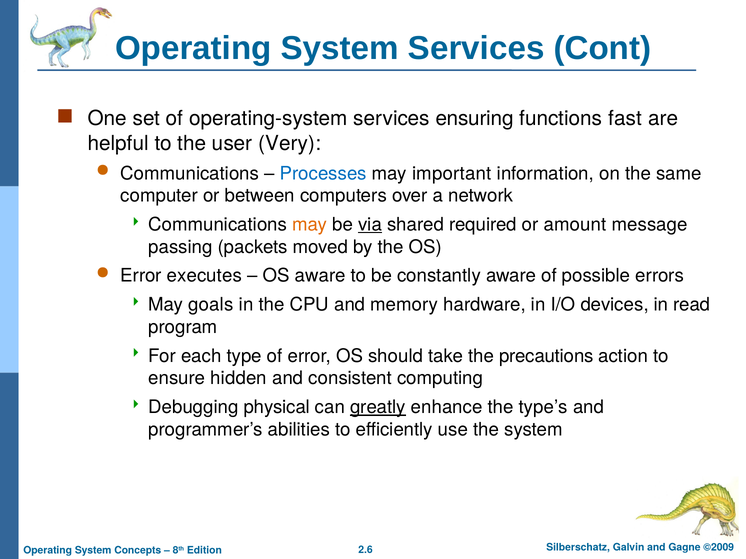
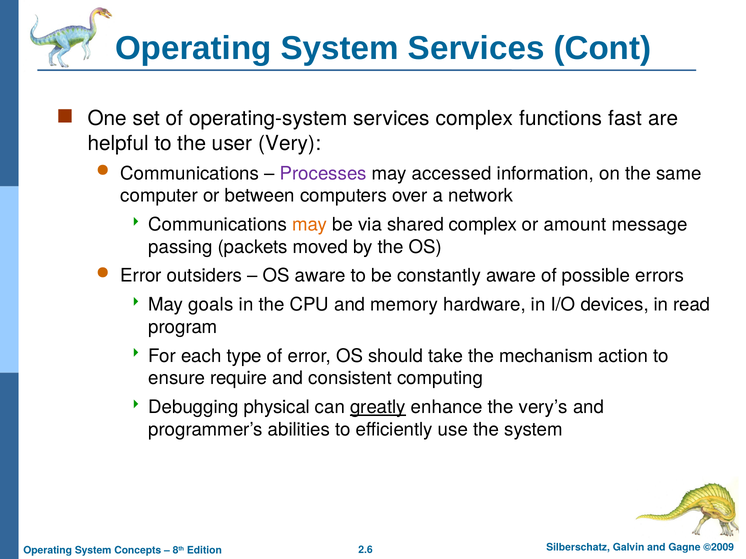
services ensuring: ensuring -> complex (474, 119)
Processes colour: blue -> purple (323, 174)
important: important -> accessed (452, 174)
via underline: present -> none (370, 225)
shared required: required -> complex (483, 225)
executes: executes -> outsiders (204, 276)
precautions: precautions -> mechanism (546, 356)
hidden: hidden -> require (239, 379)
type’s: type’s -> very’s (543, 408)
